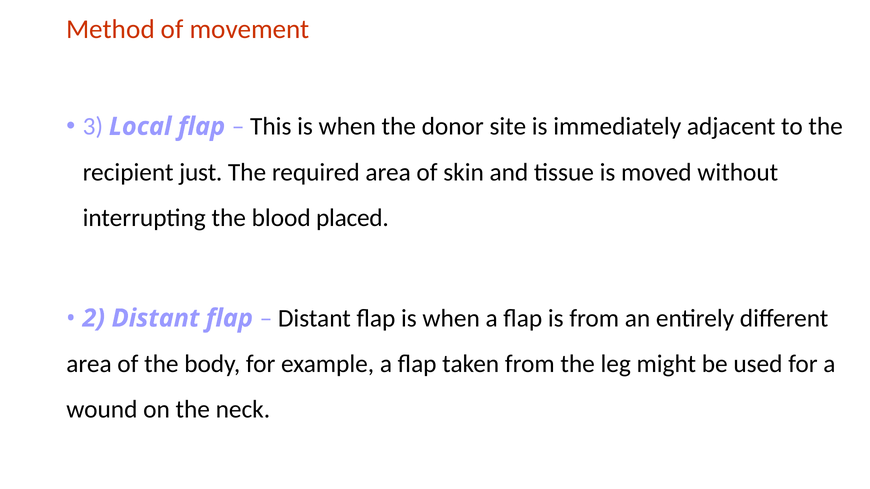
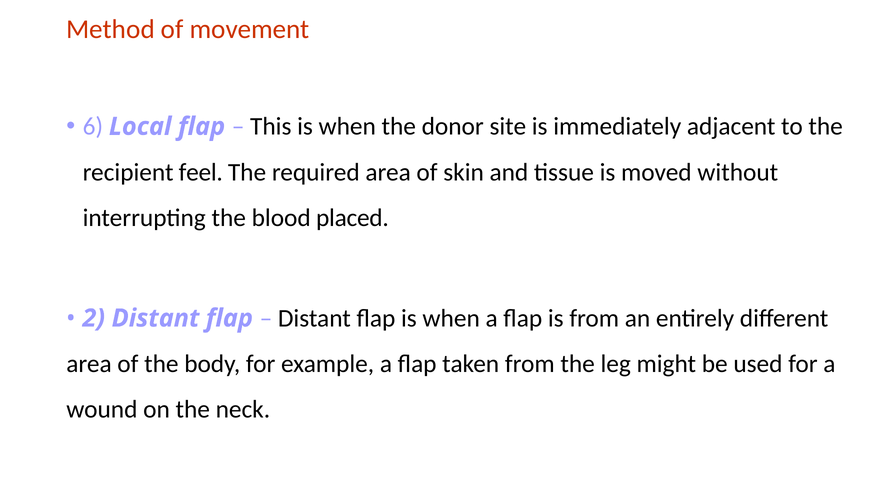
3: 3 -> 6 (93, 127)
just: just -> feel (201, 172)
